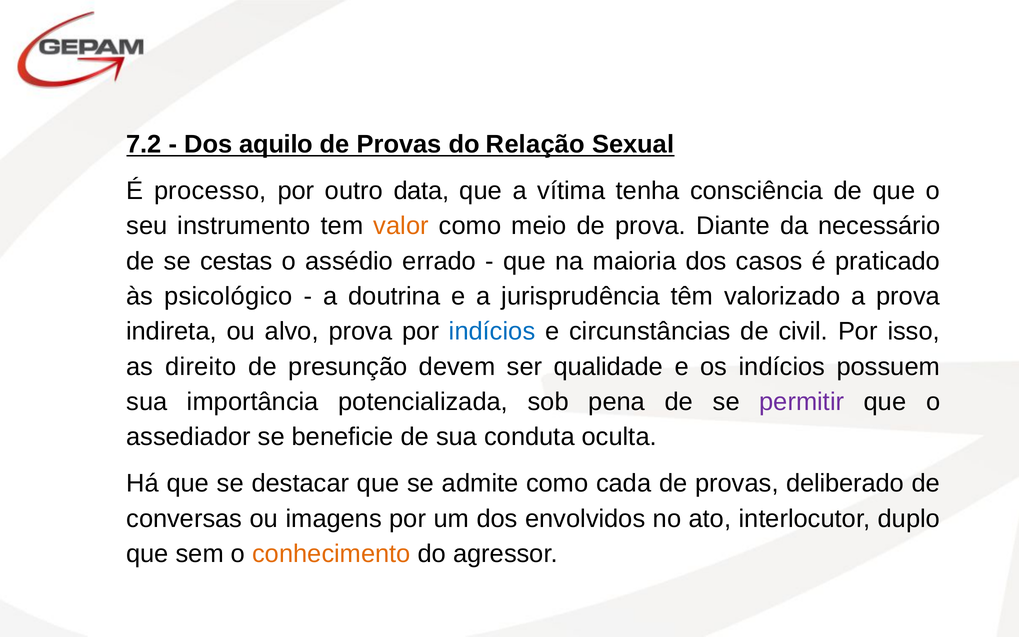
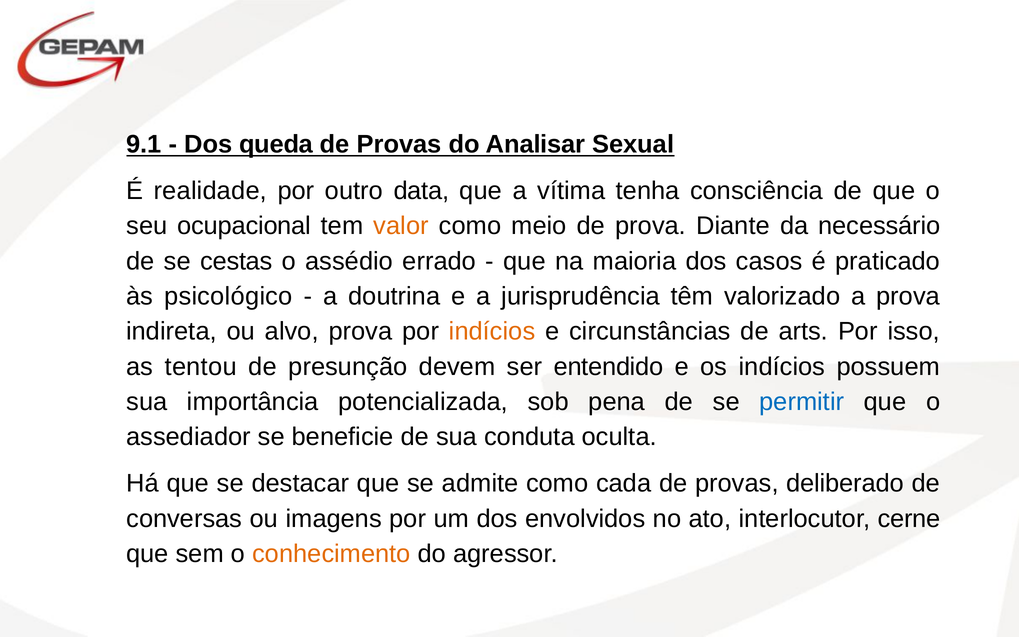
7.2: 7.2 -> 9.1 (144, 144)
aquilo: aquilo -> queda (276, 144)
Relação: Relação -> Analisar (536, 144)
processo: processo -> realidade (210, 191)
instrumento: instrumento -> ocupacional (244, 226)
indícios colour: blue -> orange (492, 331)
civil: civil -> arts (803, 331)
direito: direito -> tentou (201, 367)
qualidade: qualidade -> entendido (609, 367)
permitir colour: purple -> blue (802, 402)
duplo: duplo -> cerne (909, 519)
